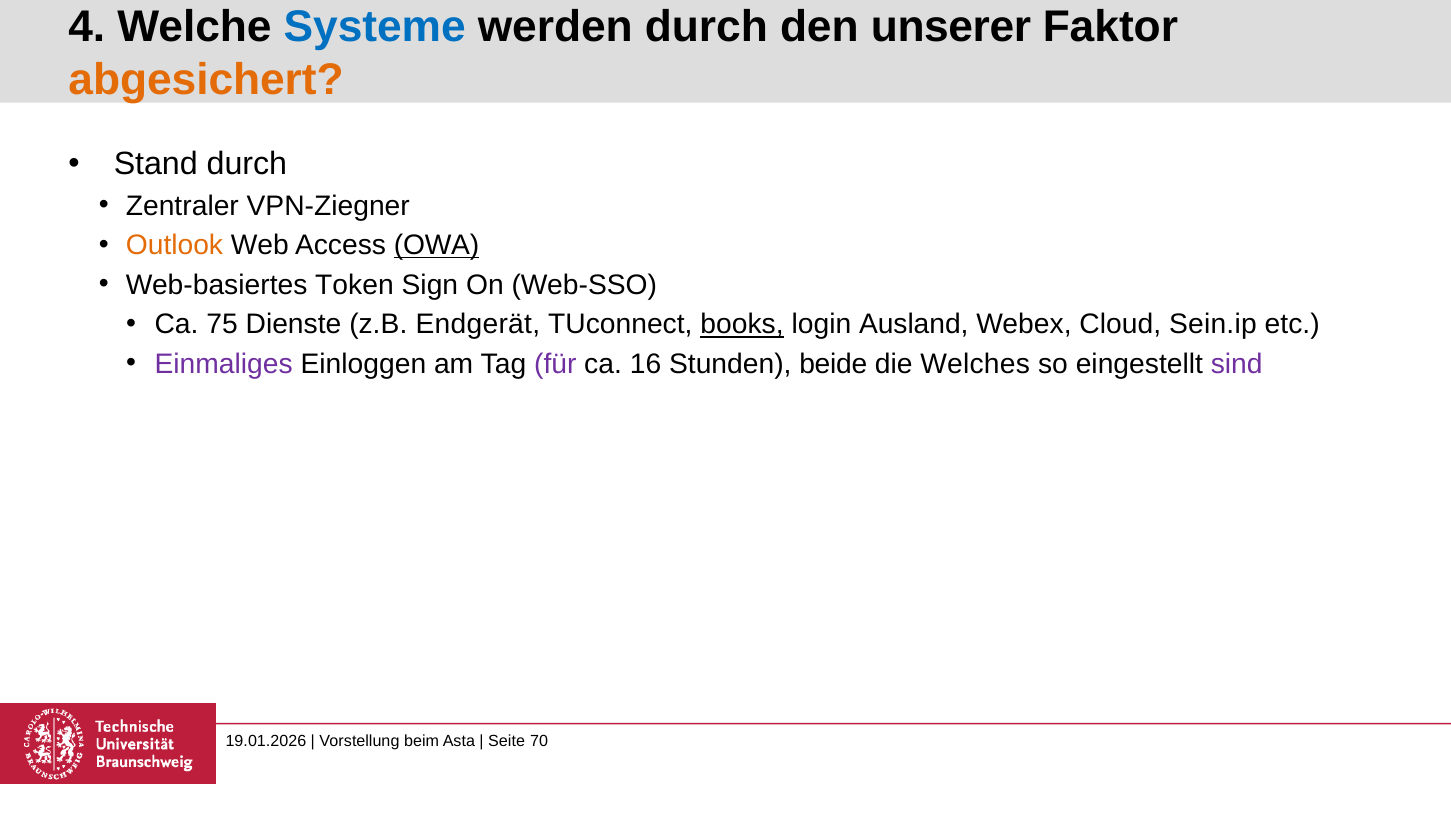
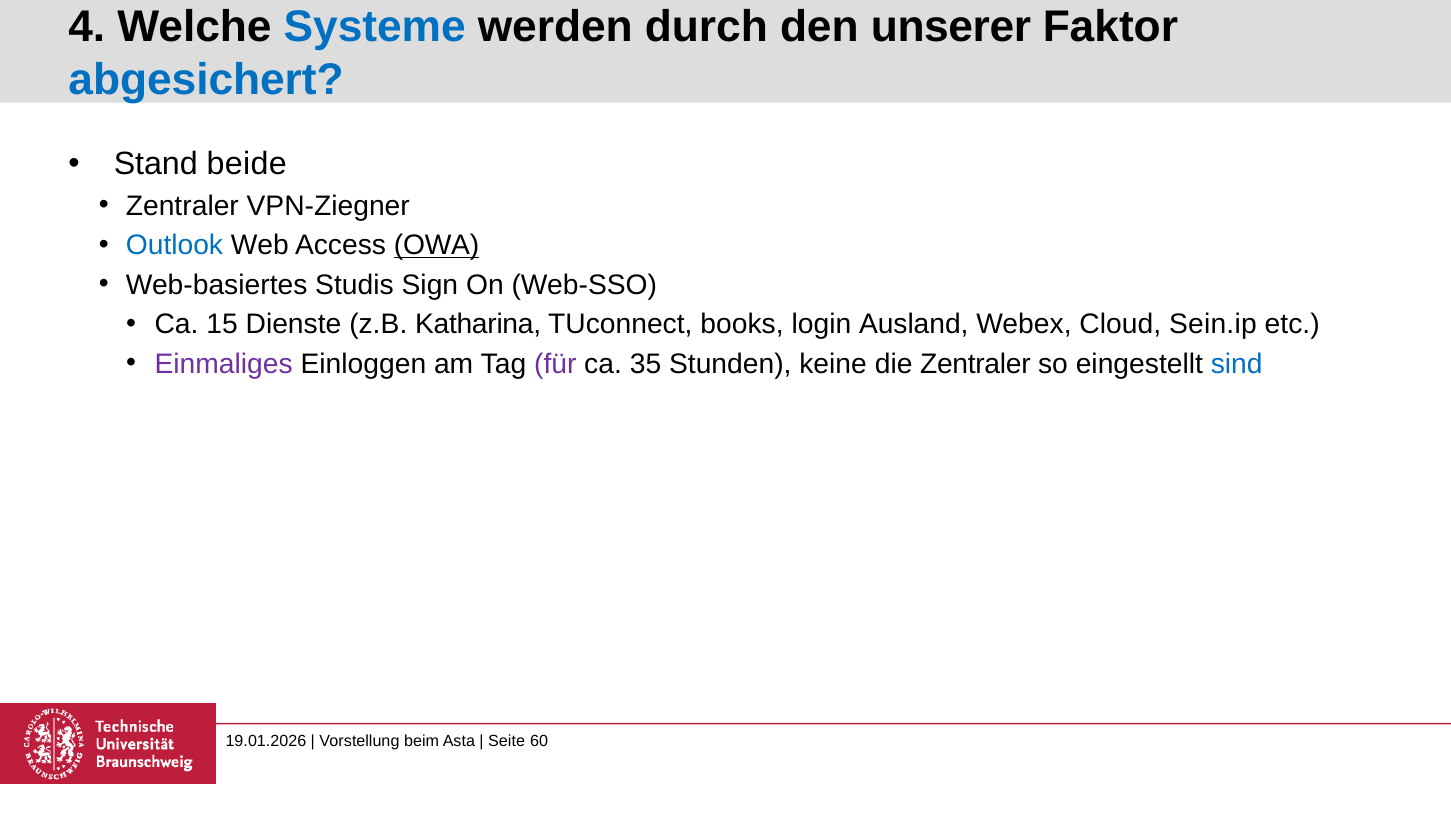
abgesichert colour: orange -> blue (206, 80)
Stand durch: durch -> beide (247, 164)
Outlook colour: orange -> blue (175, 246)
Token: Token -> Studis (354, 285)
75: 75 -> 15 (222, 325)
Endgerät: Endgerät -> Katharina (478, 325)
books underline: present -> none (742, 325)
16: 16 -> 35 (646, 364)
beide: beide -> keine (833, 364)
die Welches: Welches -> Zentraler (975, 364)
sind colour: purple -> blue (1237, 364)
70: 70 -> 60 (539, 742)
